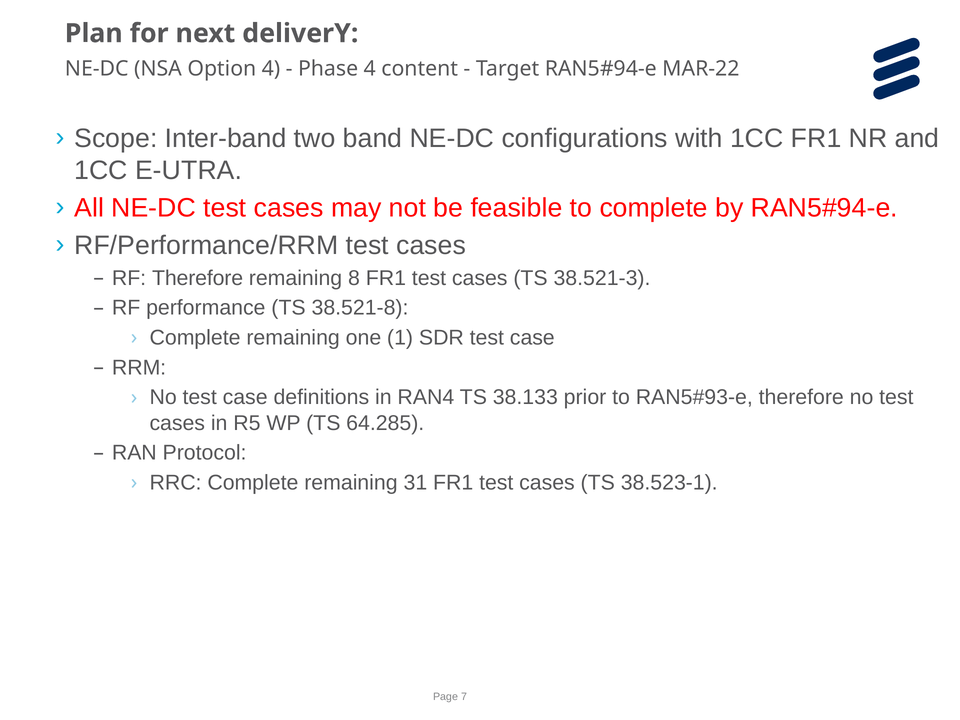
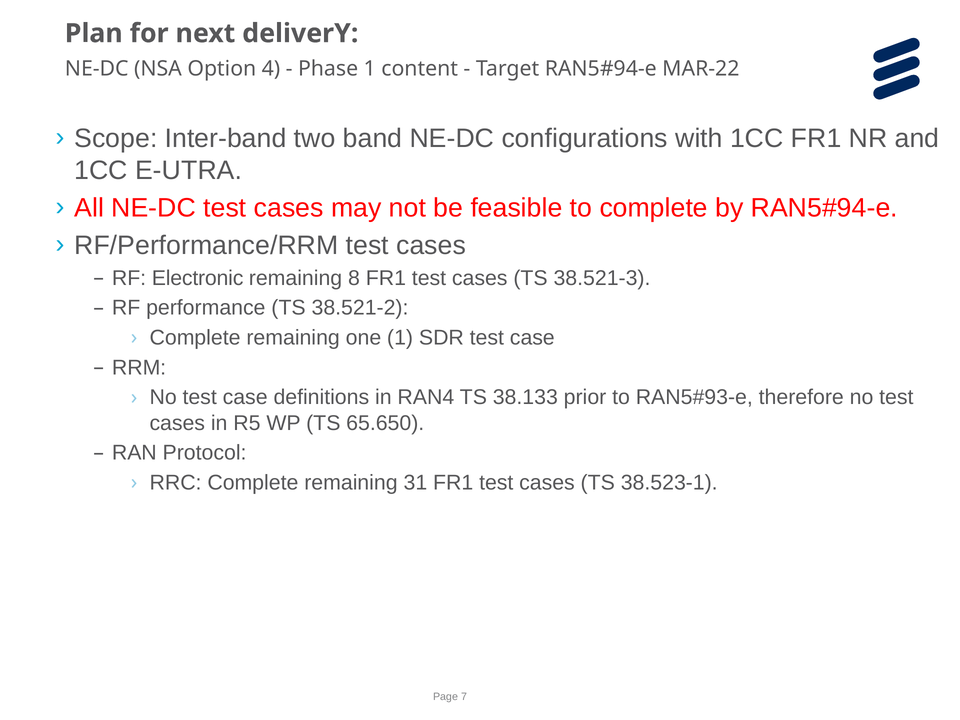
Phase 4: 4 -> 1 (370, 69)
RF Therefore: Therefore -> Electronic (198, 278)
38.521-8: 38.521-8 -> 38.521-2 (360, 308)
64.285: 64.285 -> 65.650 (385, 423)
